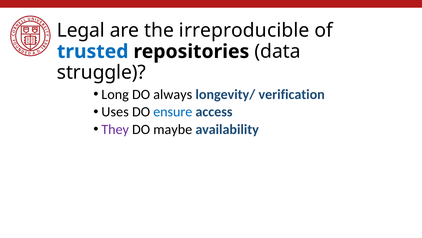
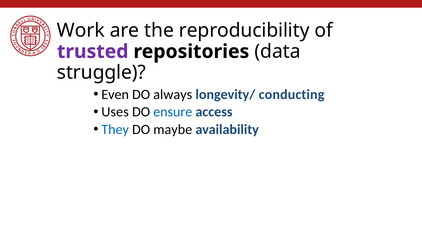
Legal: Legal -> Work (81, 30)
irreproducible: irreproducible -> reproducibility (244, 30)
trusted colour: blue -> purple (93, 51)
Long: Long -> Even (115, 94)
verification: verification -> conducting (292, 94)
They colour: purple -> blue (115, 129)
